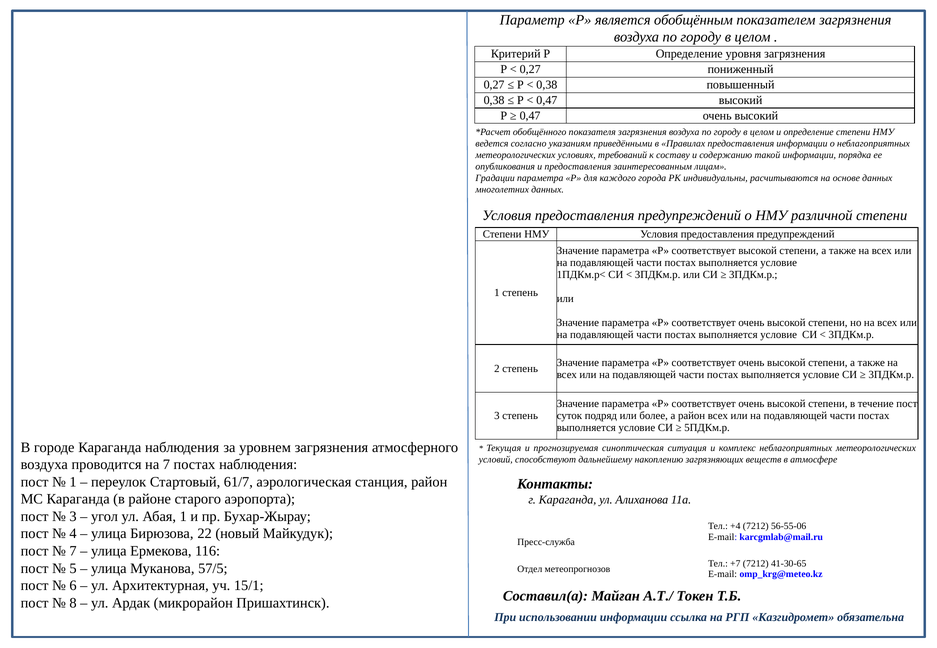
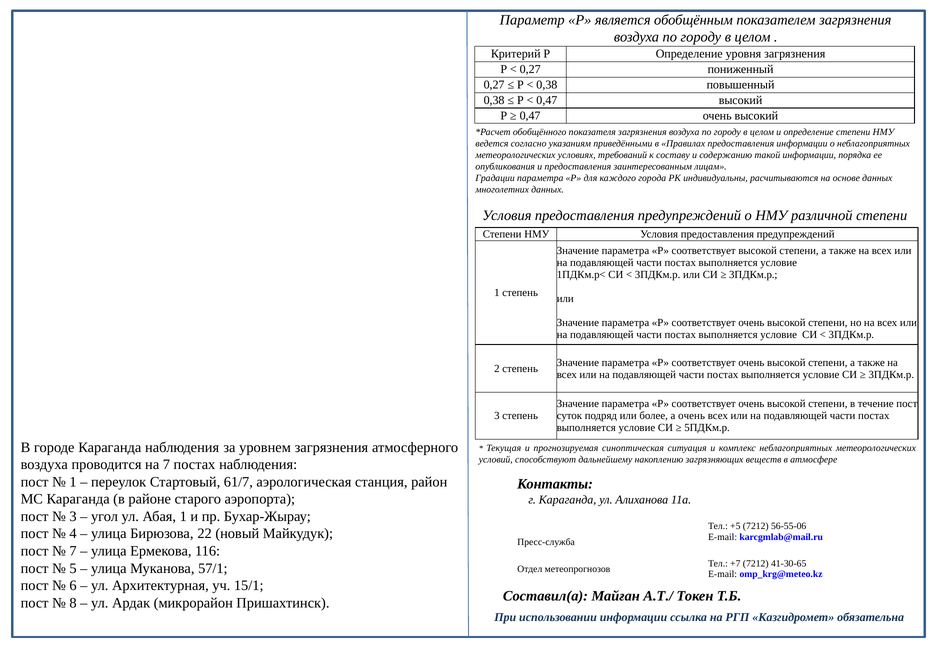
а район: район -> очень (692, 416)
+4: +4 -> +5 (735, 527)
57/5: 57/5 -> 57/1 (213, 569)
